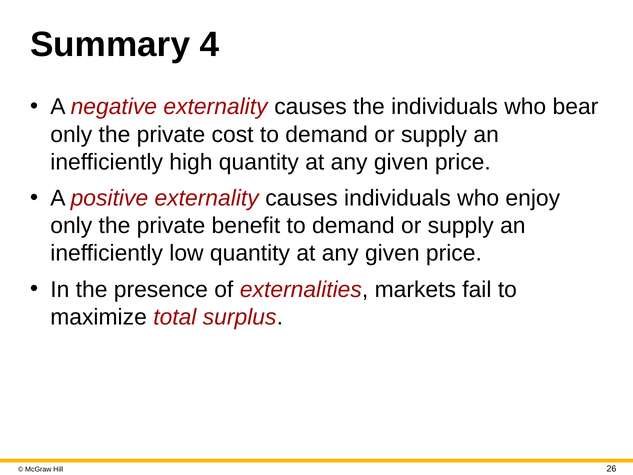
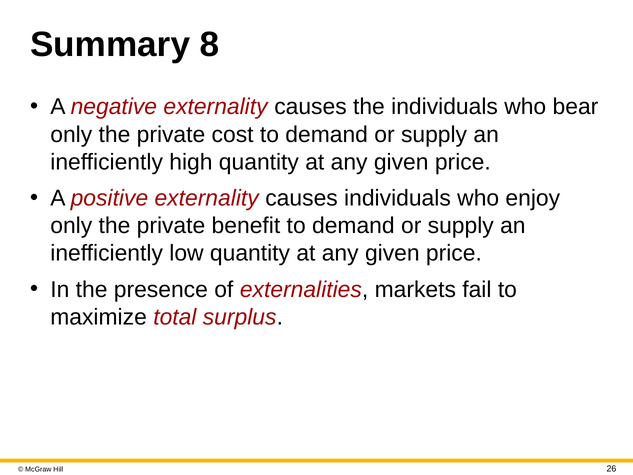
4: 4 -> 8 (210, 44)
